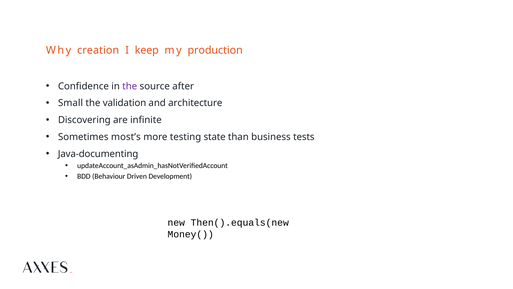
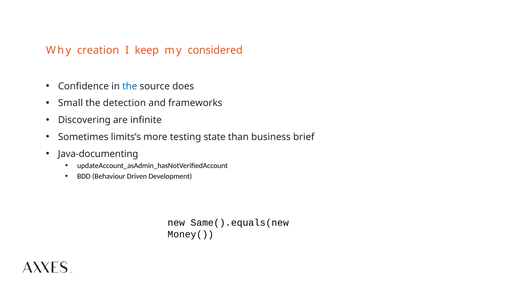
production: production -> considered (215, 50)
the colour: purple -> blue (130, 86)
after: after -> does (183, 86)
validation: validation -> detection (124, 103)
architecture: architecture -> frameworks (195, 103)
most’s: most’s -> limits’s (126, 137)
tests: tests -> brief (304, 137)
Then().equals(new: Then().equals(new -> Same().equals(new (240, 222)
